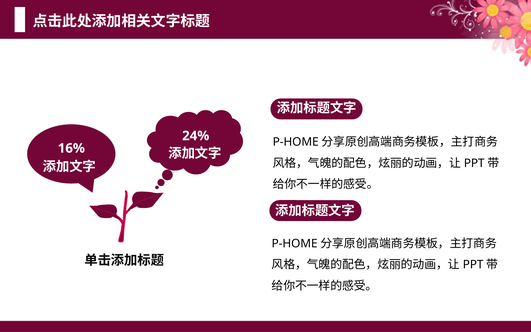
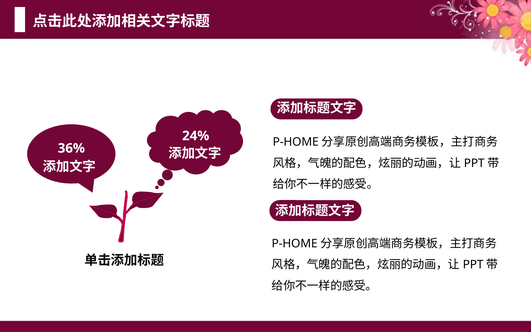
16%: 16% -> 36% (71, 148)
